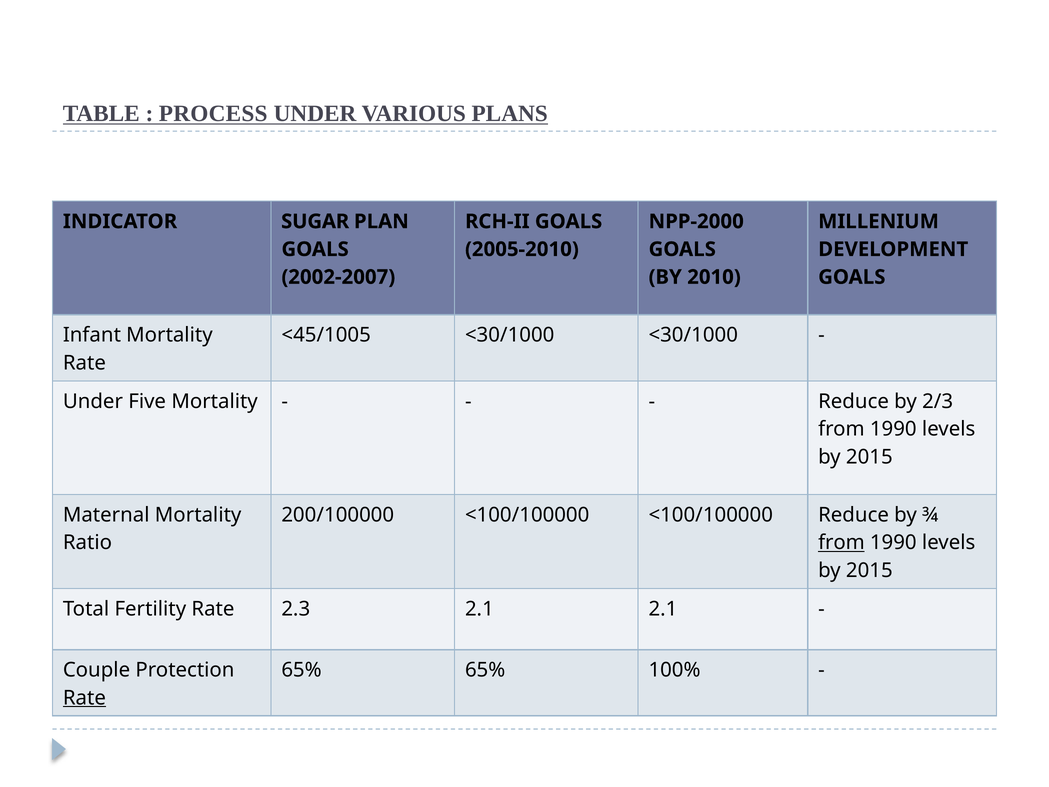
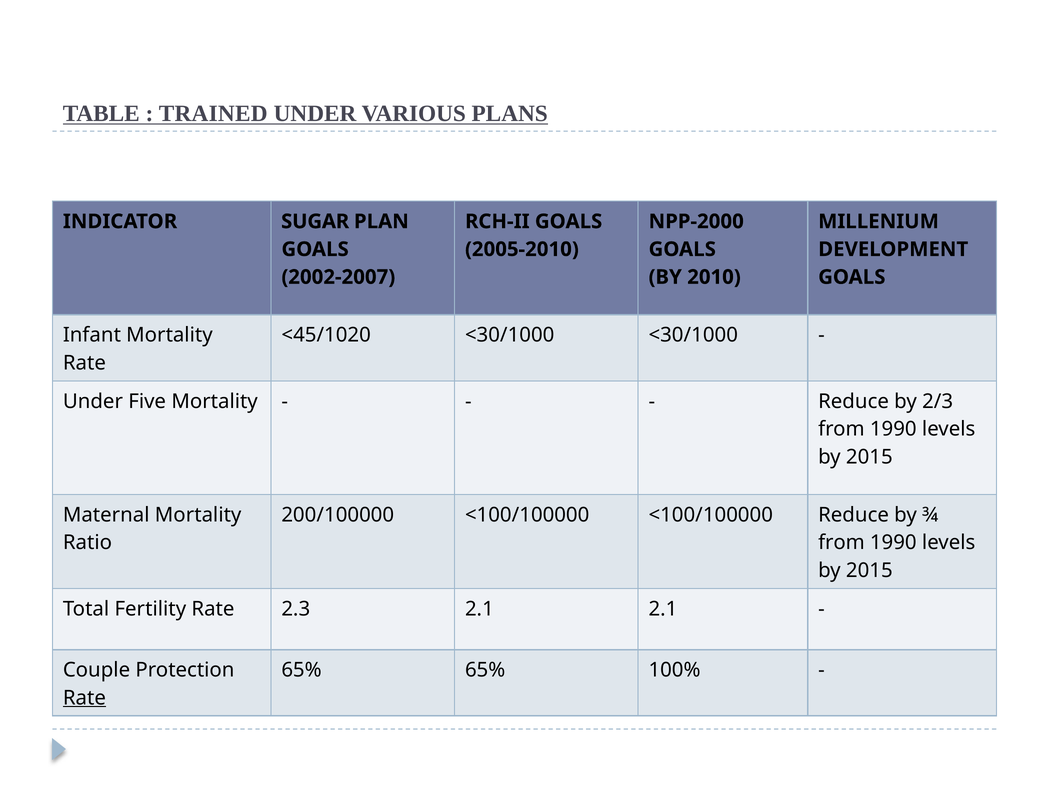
PROCESS: PROCESS -> TRAINED (213, 114)
<45/1005: <45/1005 -> <45/1020 (326, 335)
from underline: present -> none (841, 543)
